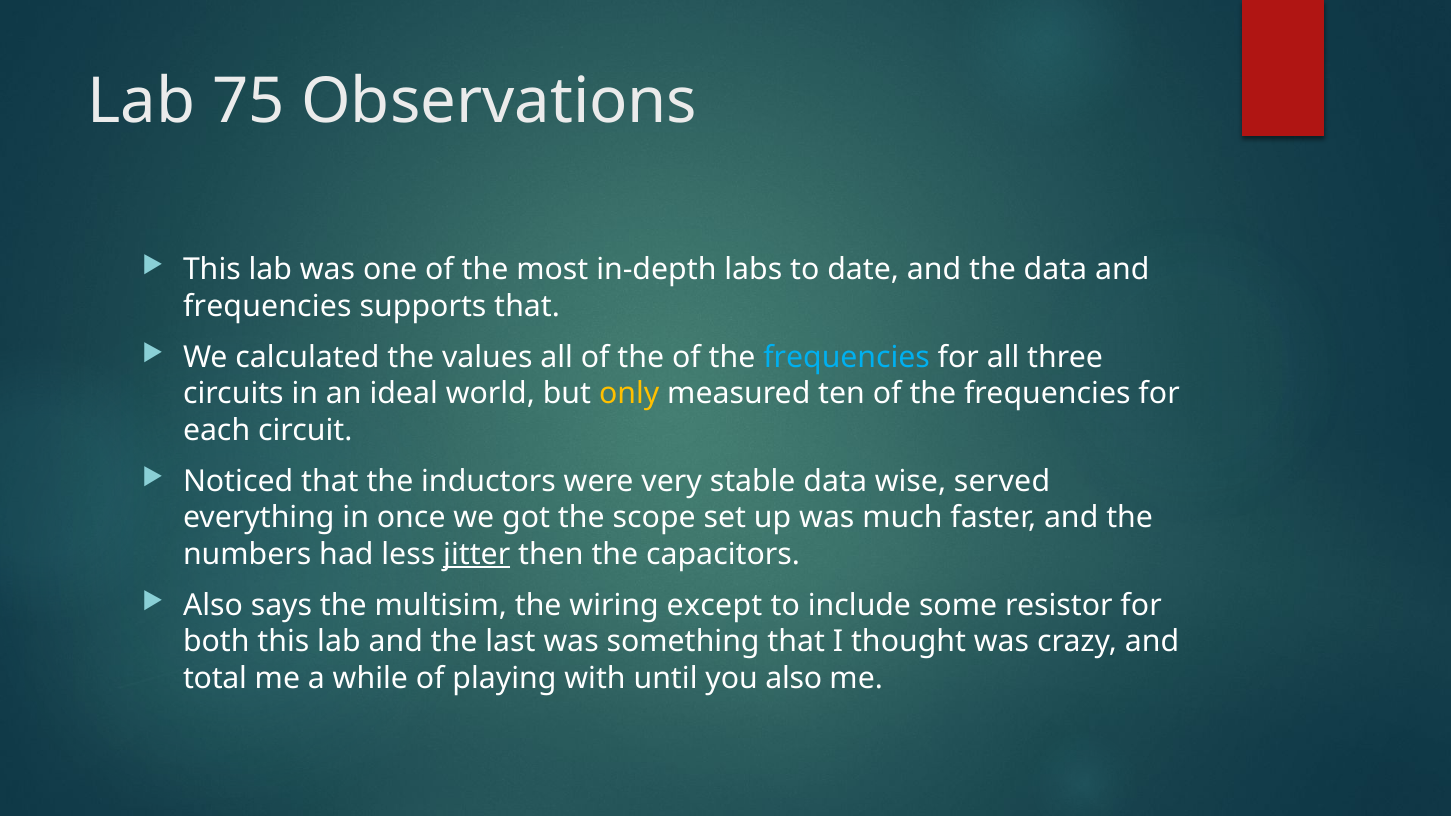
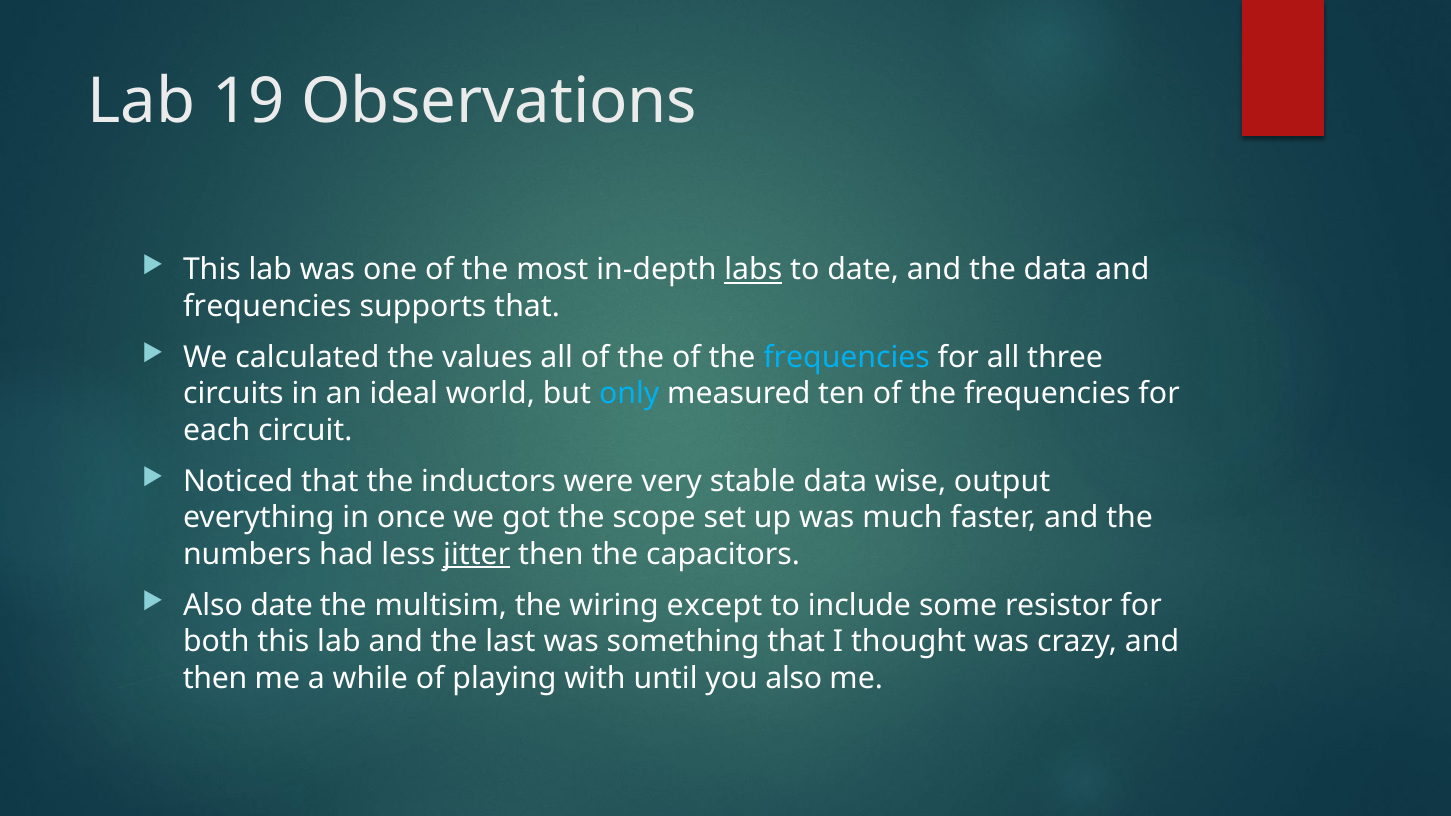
75: 75 -> 19 (249, 102)
labs underline: none -> present (753, 270)
only colour: yellow -> light blue (629, 394)
served: served -> output (1002, 482)
Also says: says -> date (282, 606)
total: total -> then (215, 678)
